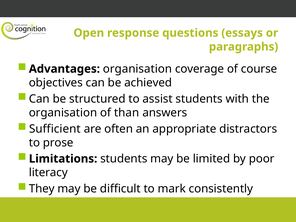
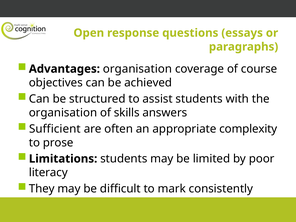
than: than -> skills (127, 113)
distractors: distractors -> complexity (248, 129)
